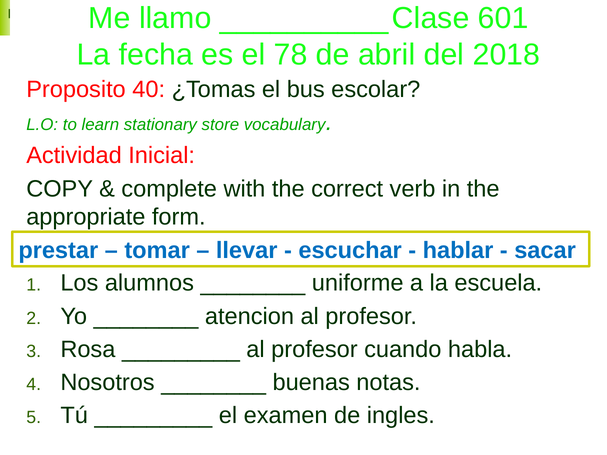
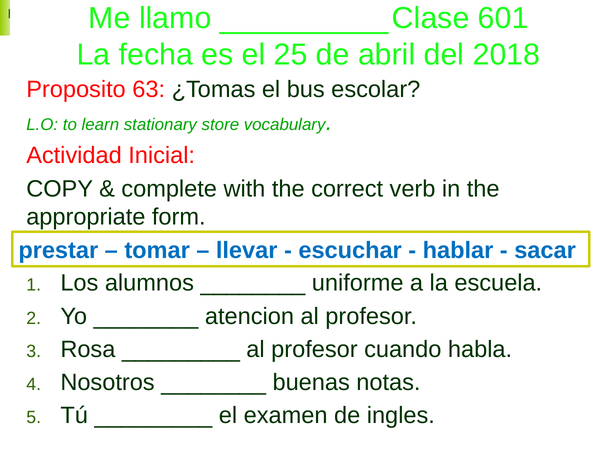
78: 78 -> 25 (291, 55)
40: 40 -> 63 (149, 90)
